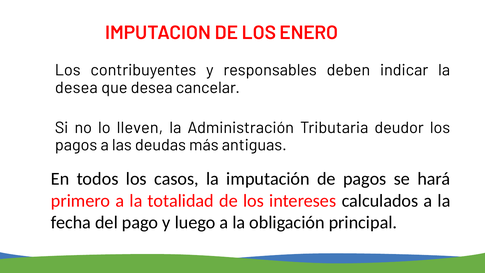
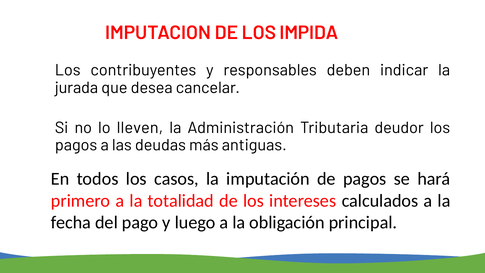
ENERO: ENERO -> IMPIDA (309, 33)
desea: desea -> jurada (76, 88)
